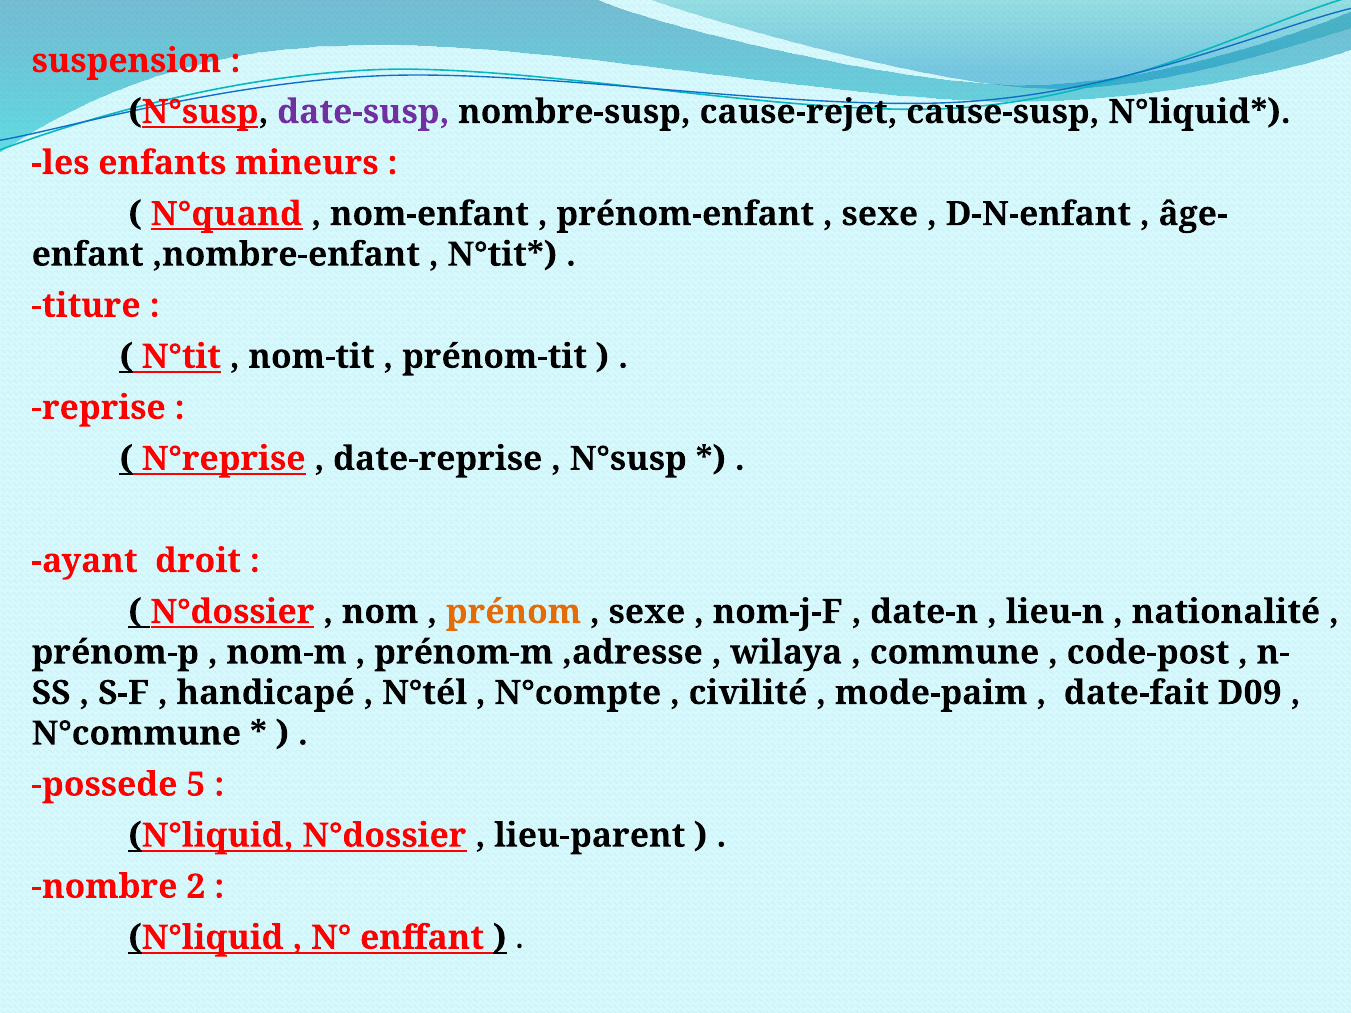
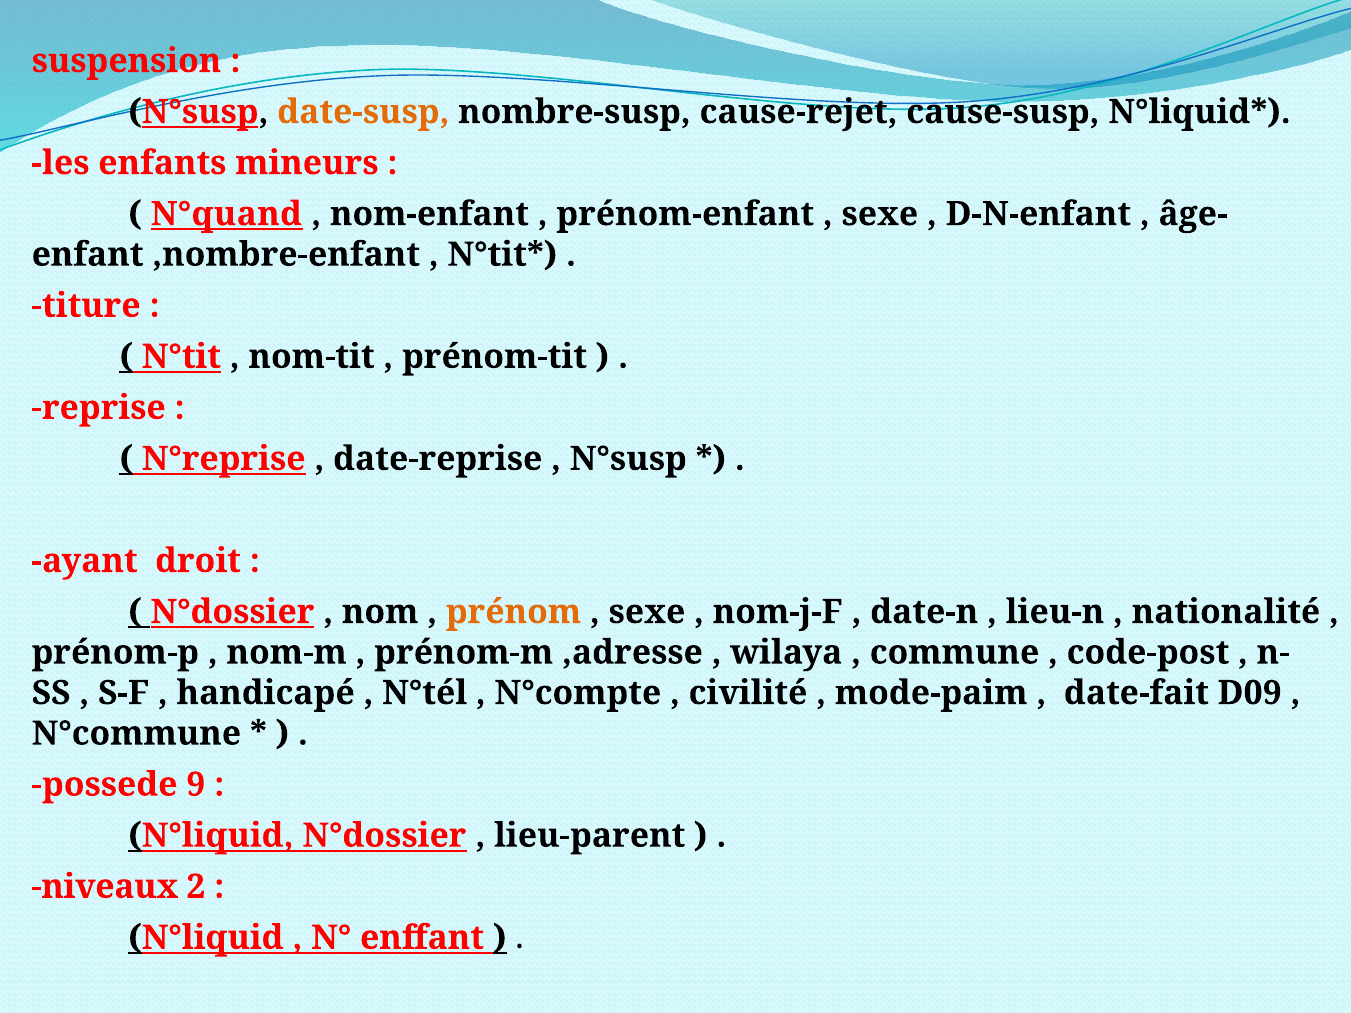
date-susp colour: purple -> orange (363, 112)
5: 5 -> 9 (196, 785)
nombre: nombre -> niveaux (105, 887)
